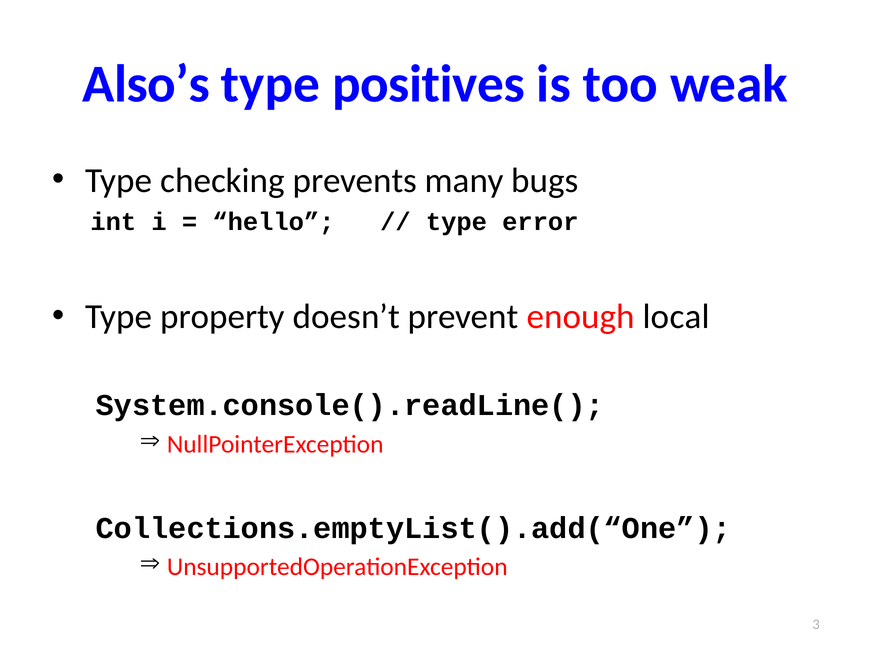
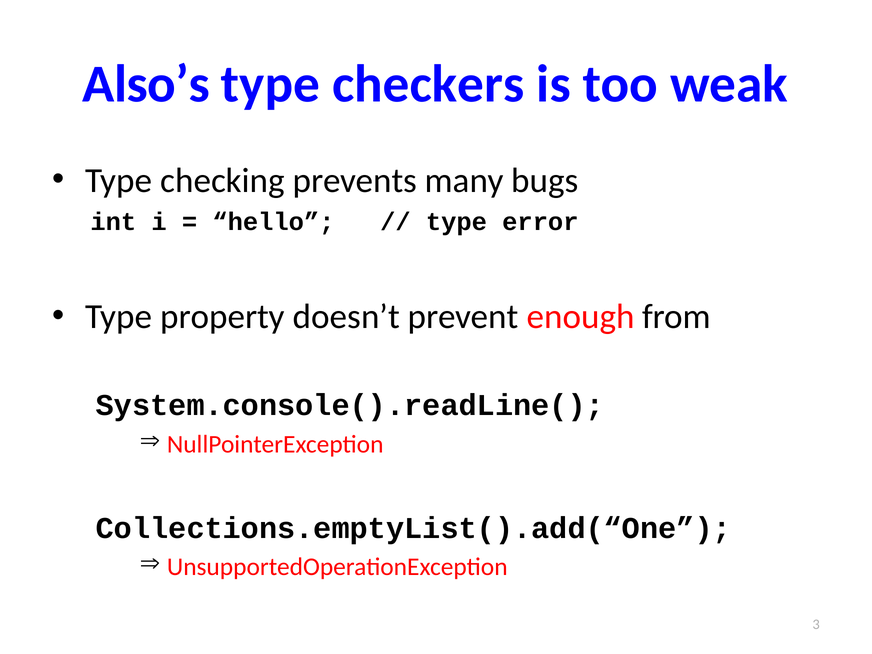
positives: positives -> checkers (428, 84)
local: local -> from (676, 317)
